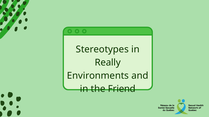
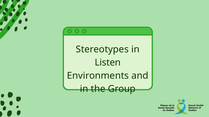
Really: Really -> Listen (108, 63)
Friend: Friend -> Group (122, 89)
